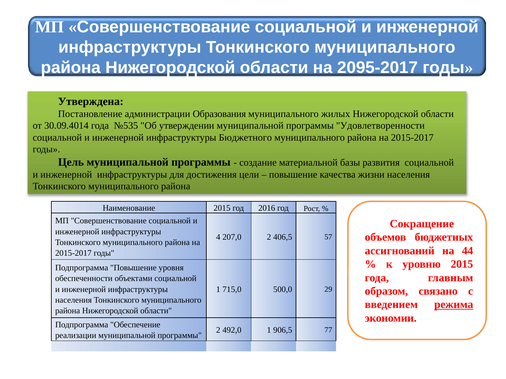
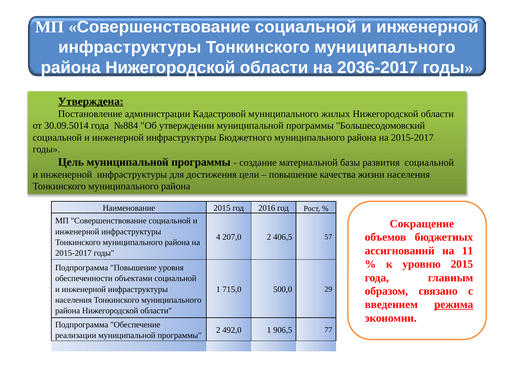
2095-2017: 2095-2017 -> 2036-2017 (377, 68)
Утверждена underline: none -> present (91, 101)
Образования: Образования -> Кадастровой (219, 114)
30.09.4014: 30.09.4014 -> 30.09.5014 (66, 126)
№535: №535 -> №884 (126, 126)
Удовлетворенности: Удовлетворенности -> Большесодомовский (381, 126)
44: 44 -> 11 (468, 251)
